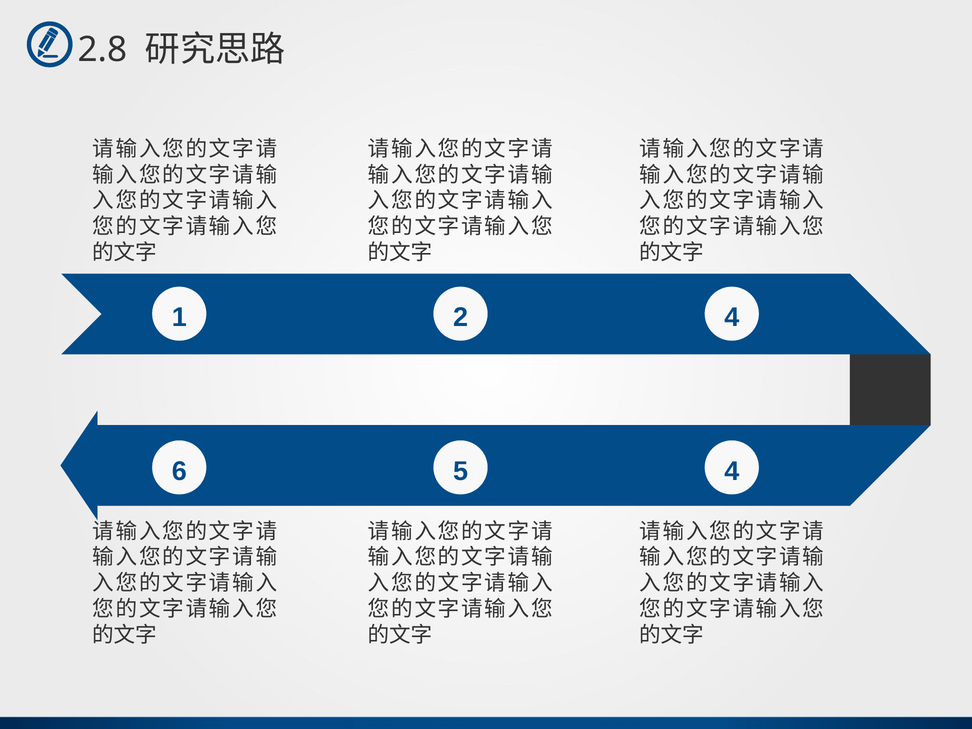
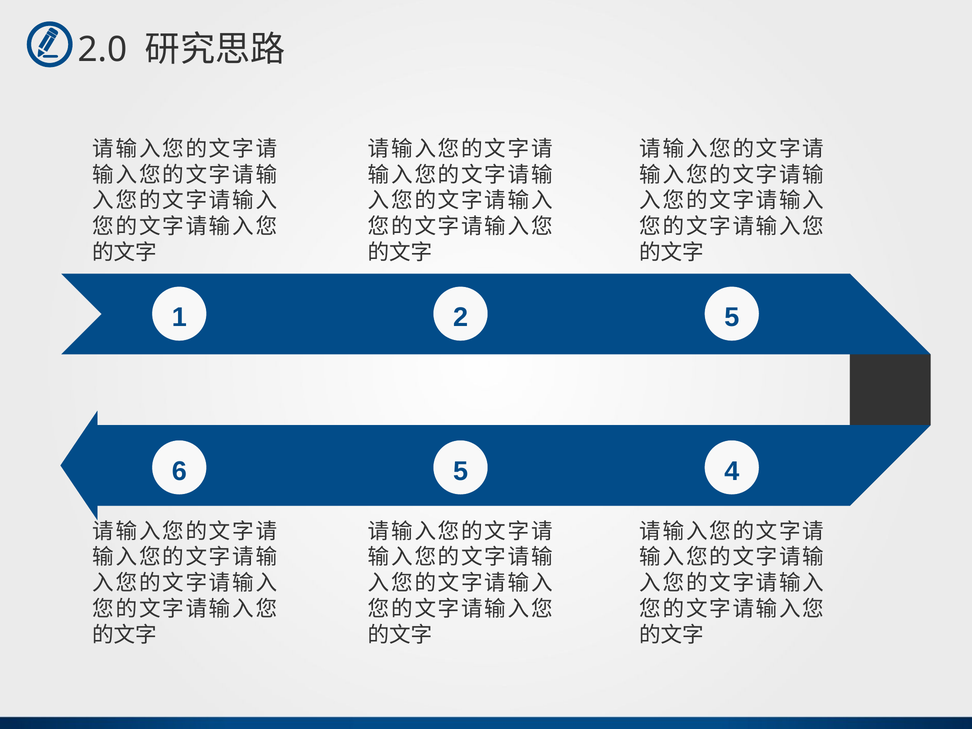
2.8: 2.8 -> 2.0 (103, 50)
2 4: 4 -> 5 (732, 317)
